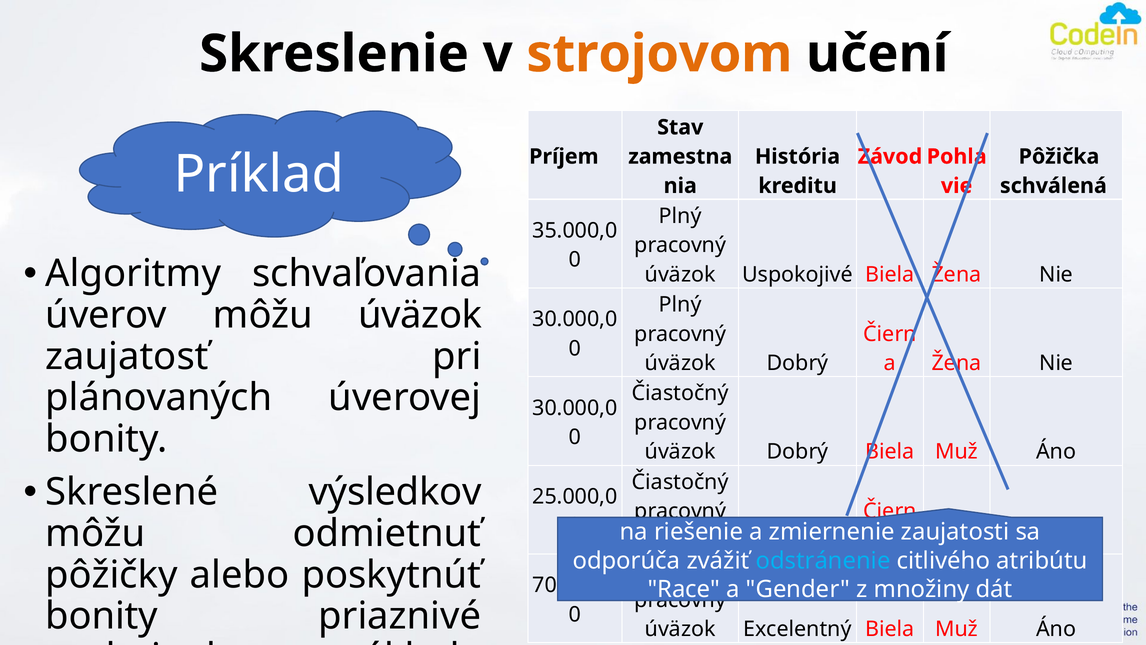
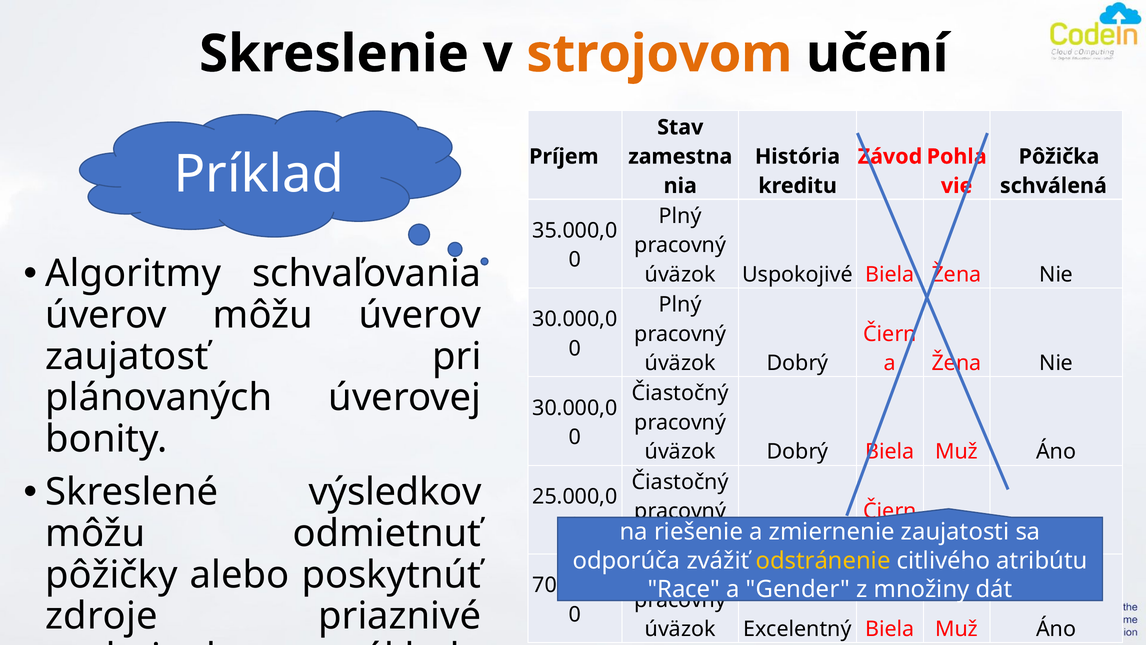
môžu úväzok: úväzok -> úverov (420, 315)
odstránenie colour: light blue -> yellow (823, 560)
bonity: bonity -> zdroje (102, 616)
